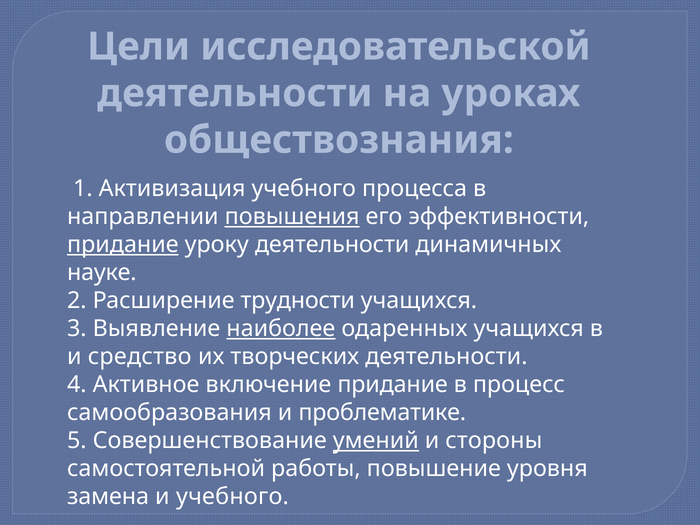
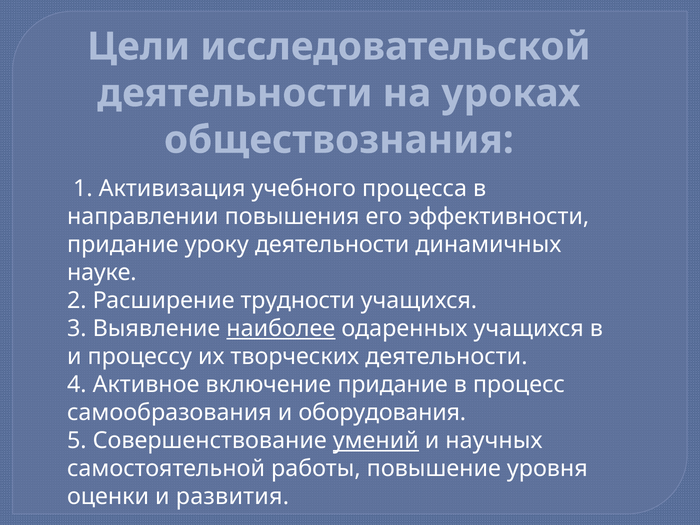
повышения underline: present -> none (292, 217)
придание underline: present -> none (123, 245)
средство: средство -> процессу (140, 357)
проблематике: проблематике -> оборудования (382, 413)
стороны: стороны -> научных (494, 441)
замена: замена -> оценки (108, 497)
и учебного: учебного -> развития (232, 497)
